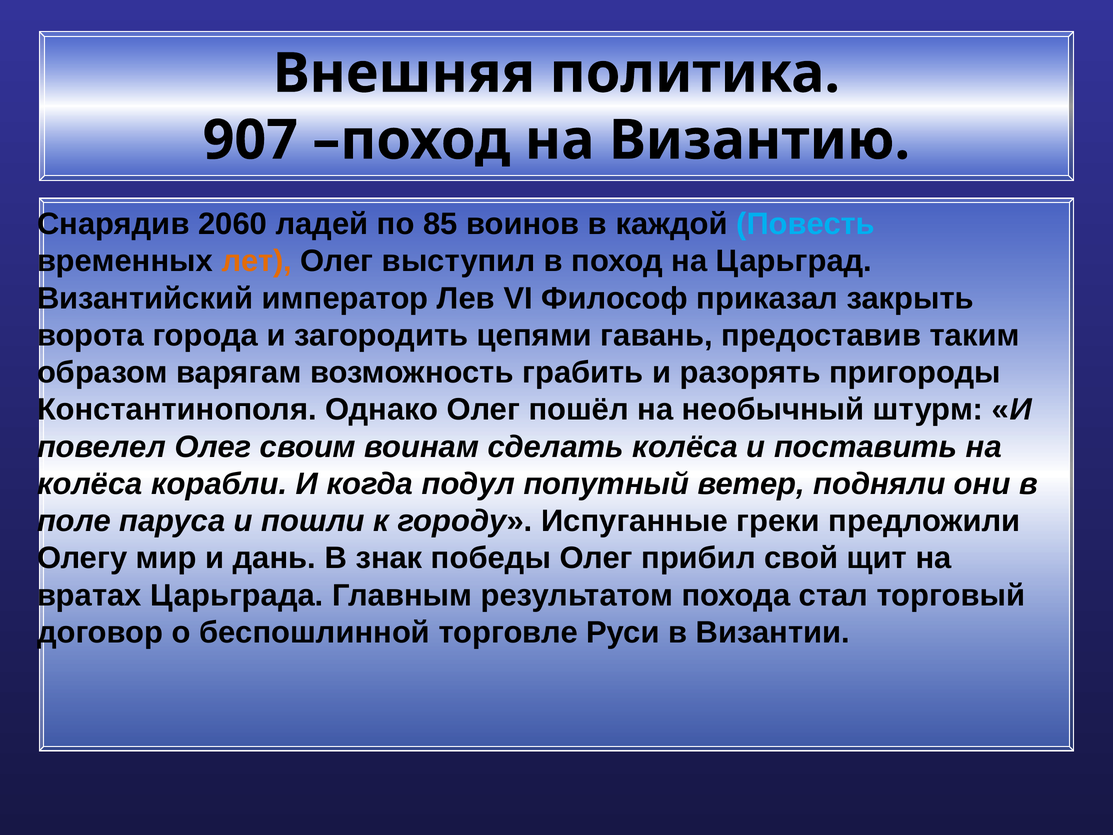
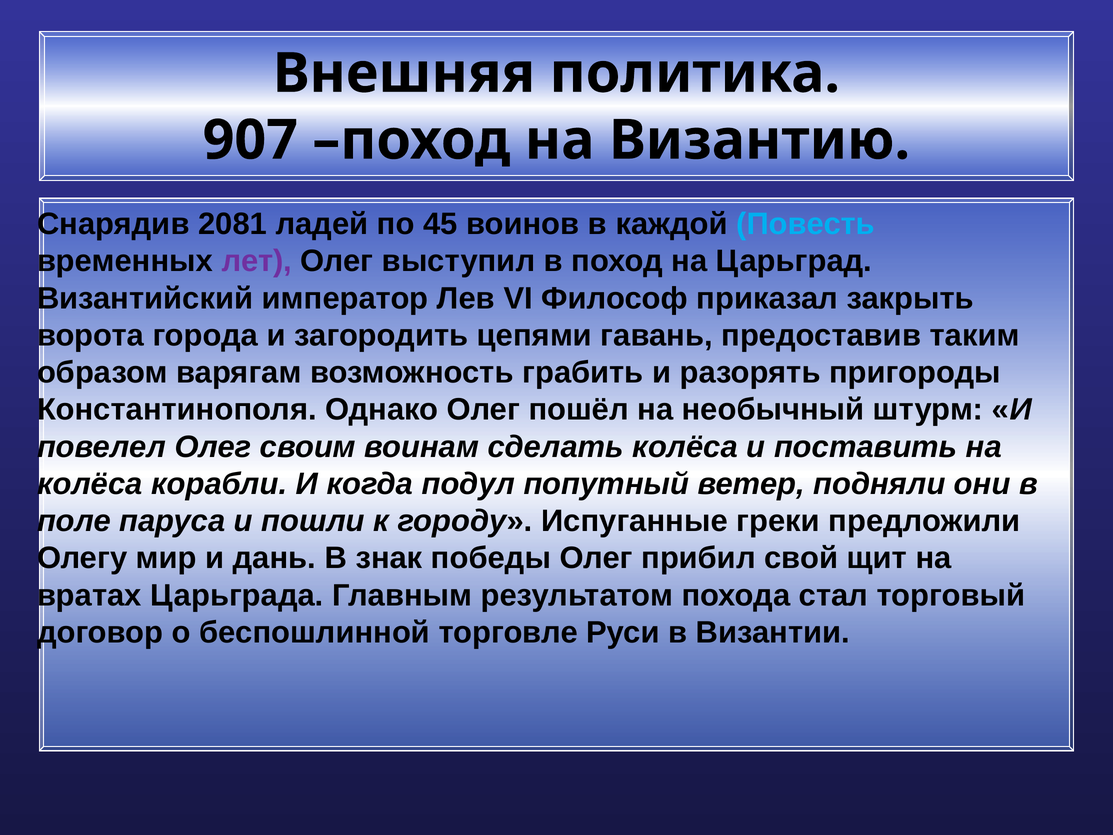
2060: 2060 -> 2081 (233, 224)
85: 85 -> 45 (440, 224)
лет colour: orange -> purple (257, 261)
